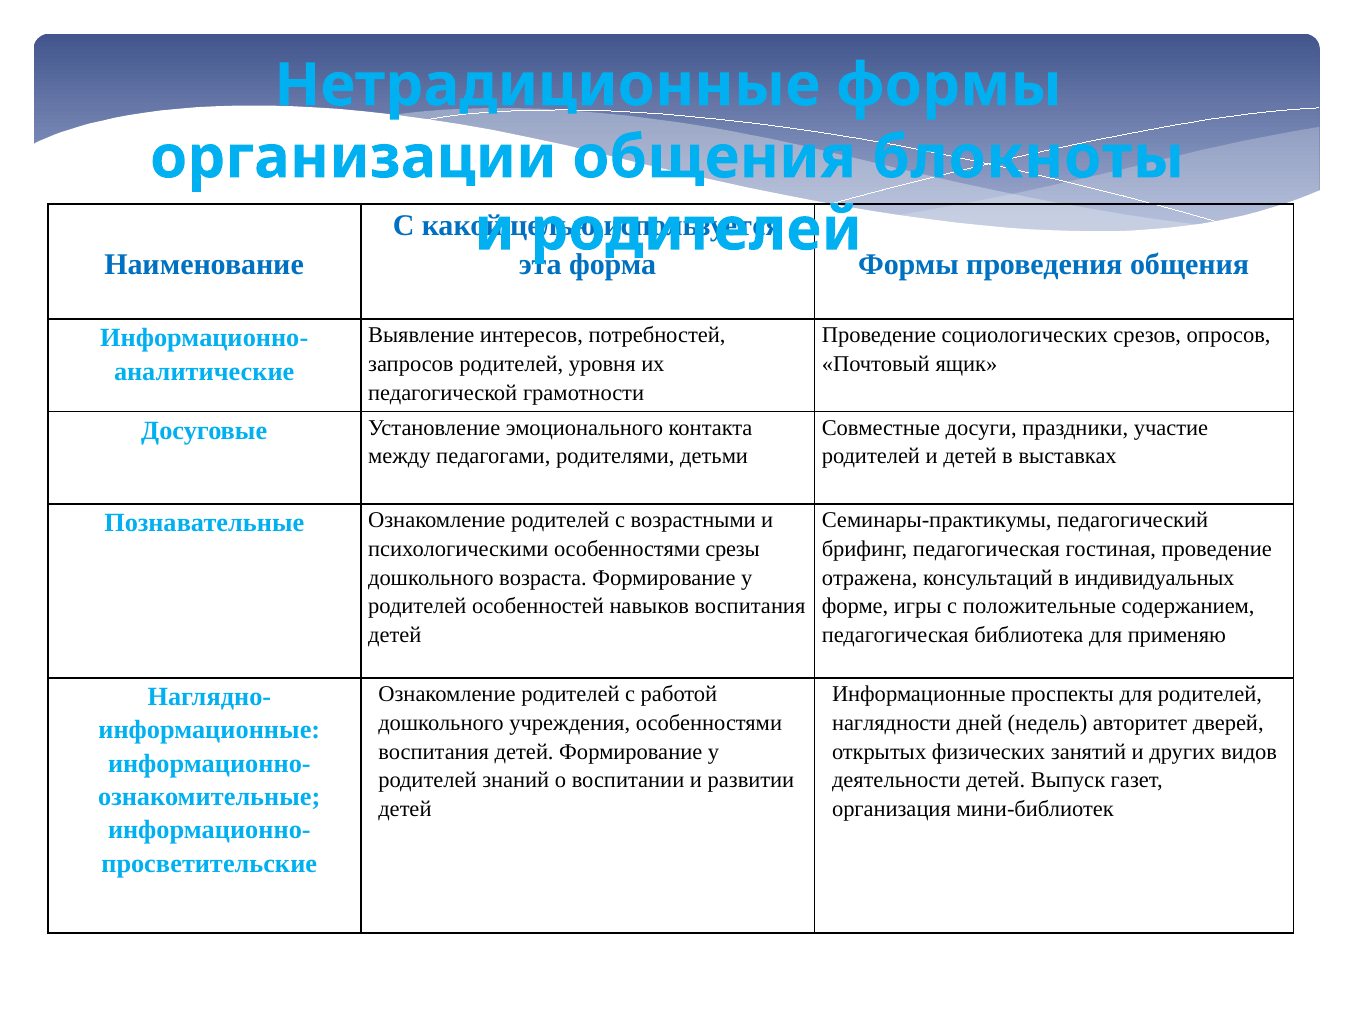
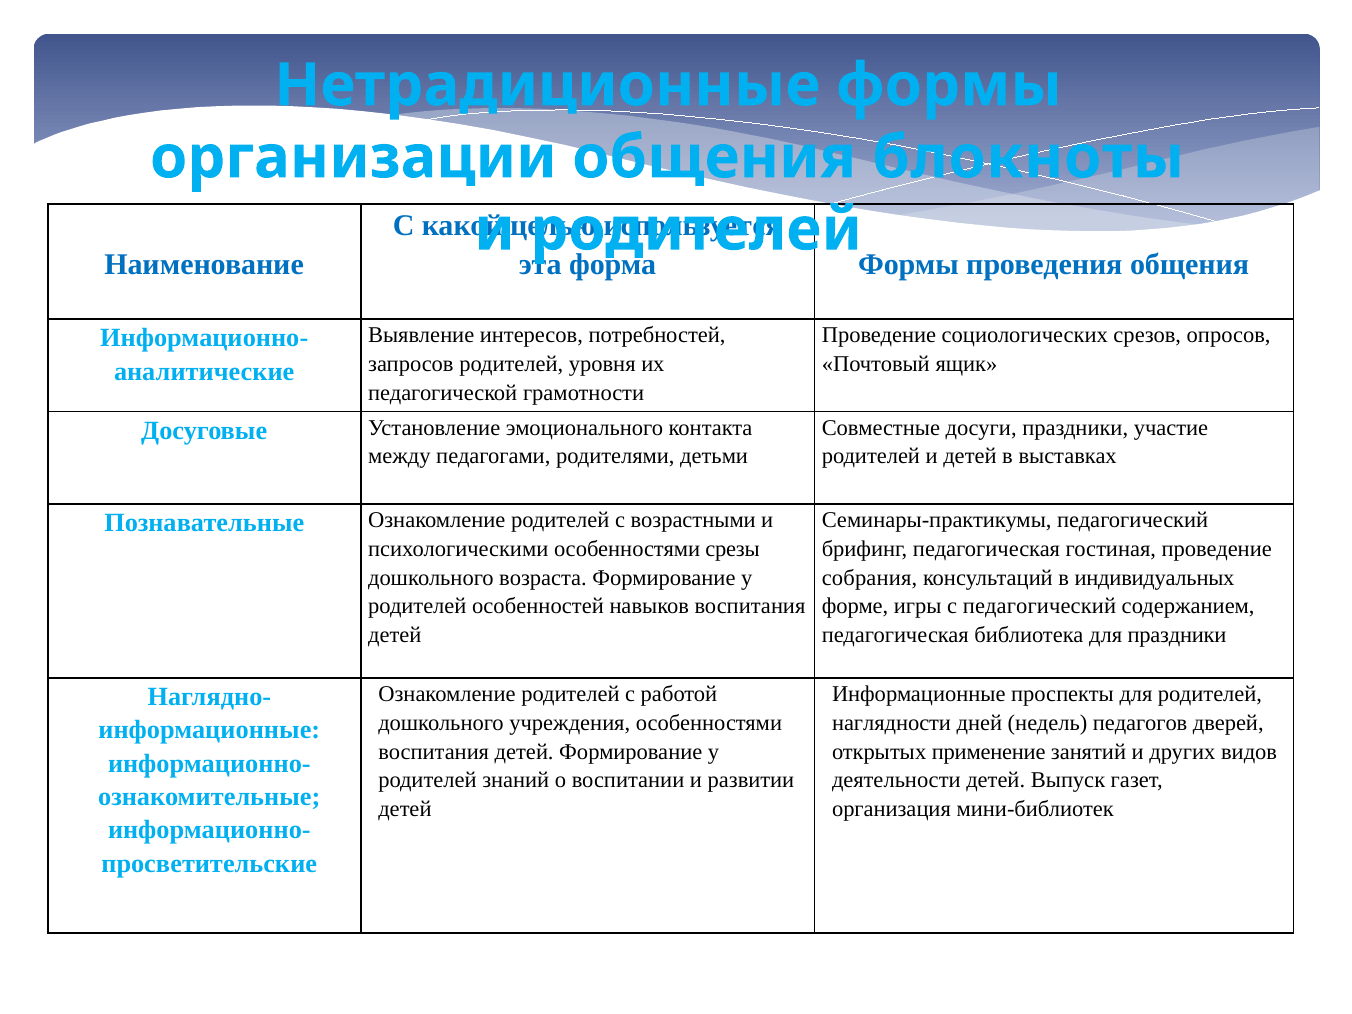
отражена: отражена -> собрания (870, 578)
с положительные: положительные -> педагогический (1039, 606)
для применяю: применяю -> праздники (1177, 635)
авторитет: авторитет -> педагогов (1140, 723)
физических: физических -> применение (989, 752)
